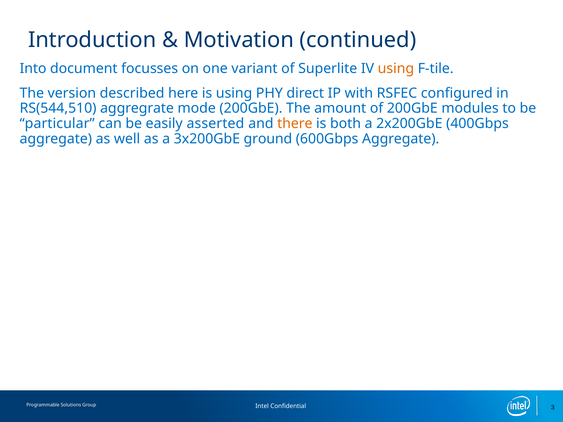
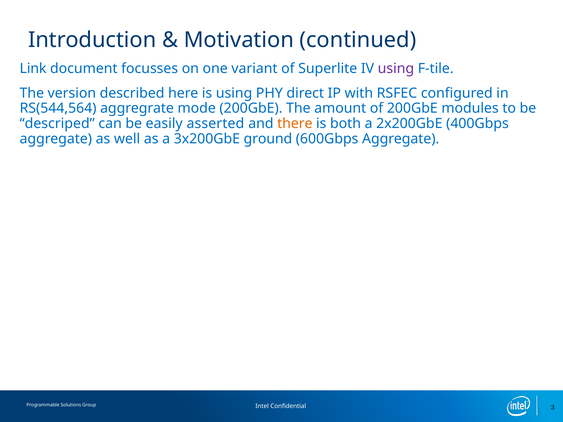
Into: Into -> Link (33, 69)
using colour: orange -> purple (396, 69)
RS(544,510: RS(544,510 -> RS(544,564 (58, 108)
particular: particular -> descriped (57, 124)
